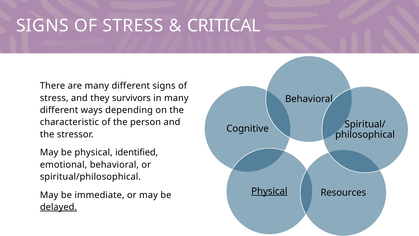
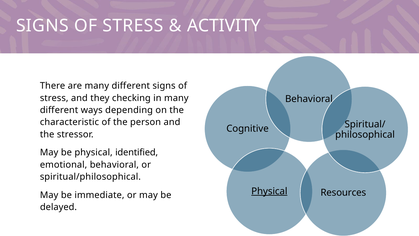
CRITICAL: CRITICAL -> ACTIVITY (224, 26)
survivors: survivors -> checking (131, 98)
delayed underline: present -> none (58, 207)
